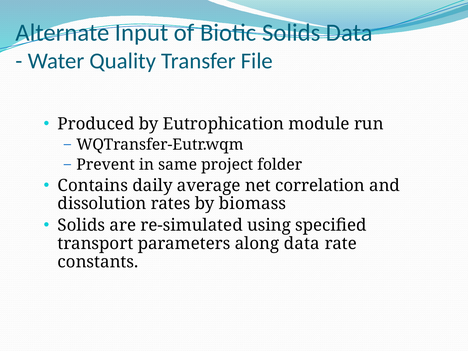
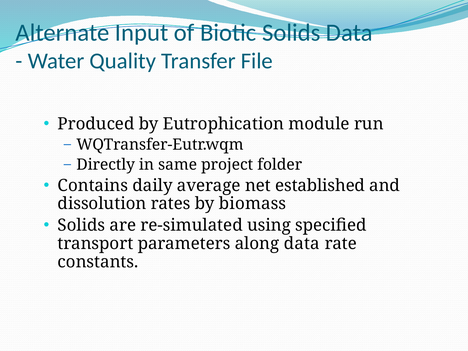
Prevent: Prevent -> Directly (106, 165)
correlation: correlation -> established (320, 185)
